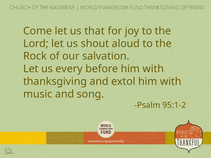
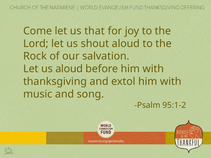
us every: every -> aloud (69, 69)
